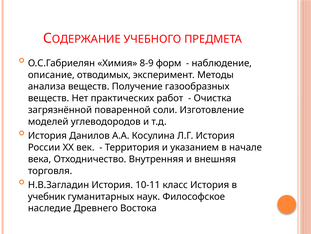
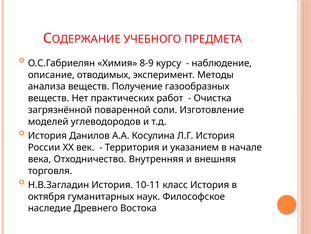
форм: форм -> курсу (169, 63)
учебник: учебник -> октября (47, 196)
